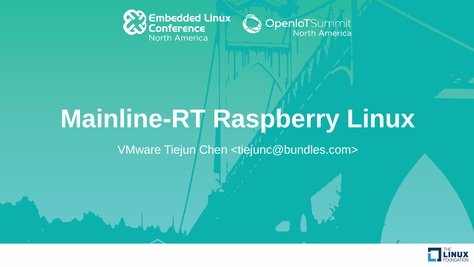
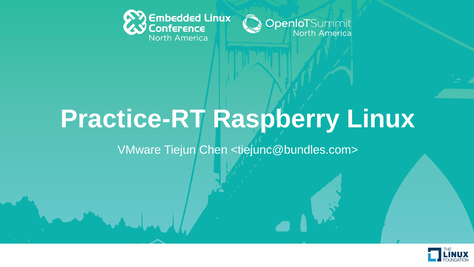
Mainline-RT: Mainline-RT -> Practice-RT (133, 119)
